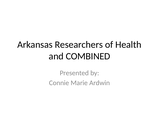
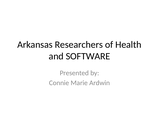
COMBINED: COMBINED -> SOFTWARE (88, 56)
